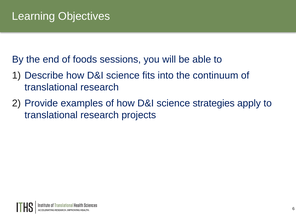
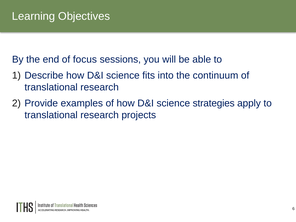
foods: foods -> focus (85, 59)
